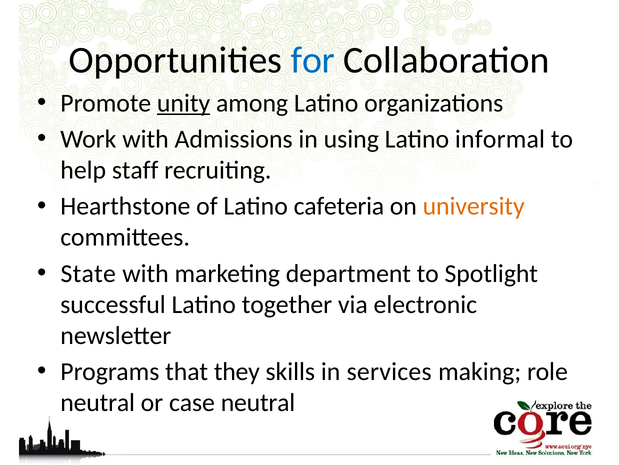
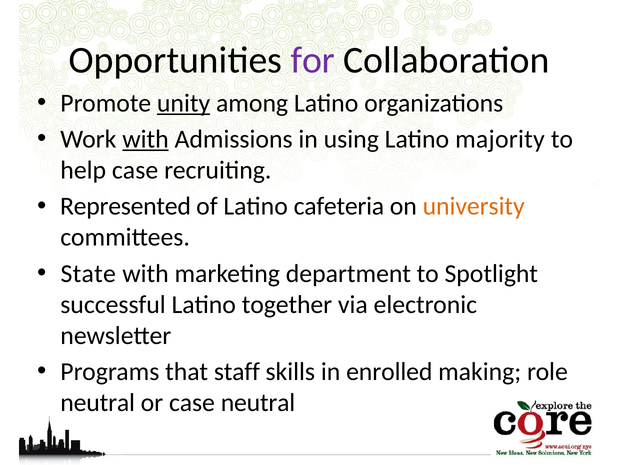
for colour: blue -> purple (313, 60)
with underline: none -> present (145, 139)
informal: informal -> majority (500, 139)
help staff: staff -> case (135, 170)
Hearthstone: Hearthstone -> Represented (125, 206)
they: they -> staff (237, 371)
services: services -> enrolled (389, 371)
